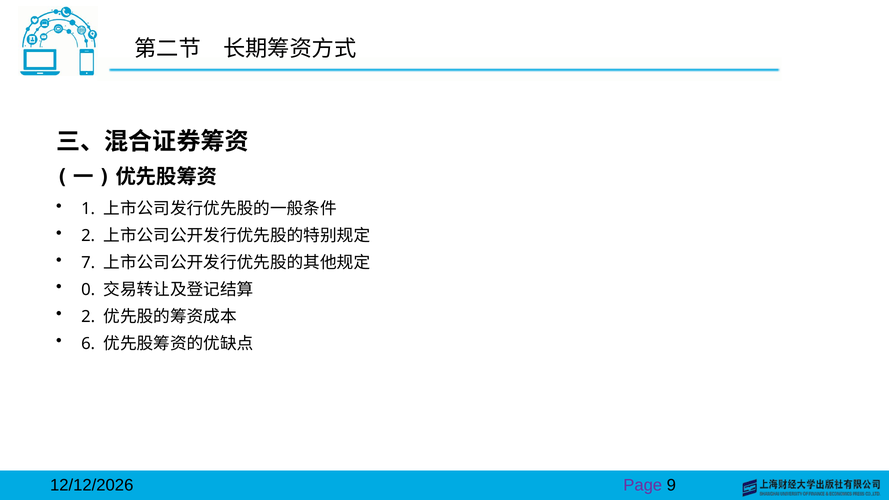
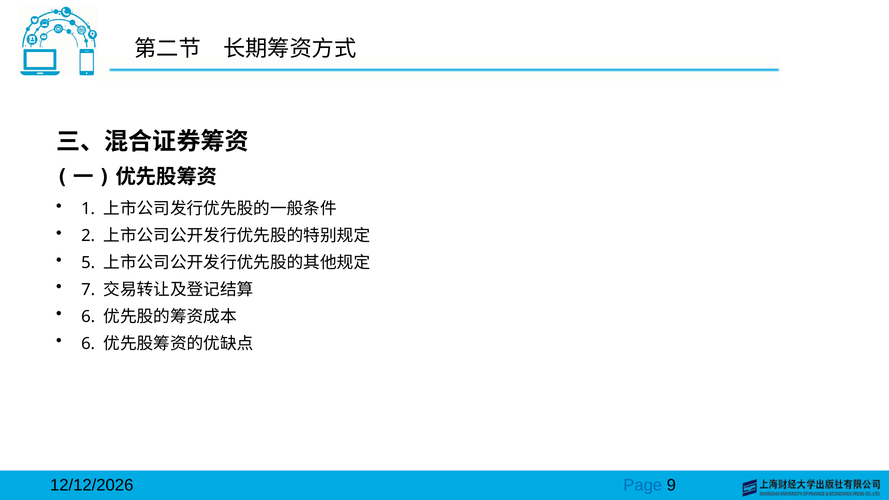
7: 7 -> 5 (88, 263)
0: 0 -> 7 (88, 290)
2: 2 -> 6 (88, 317)
Page colour: purple -> blue (643, 485)
